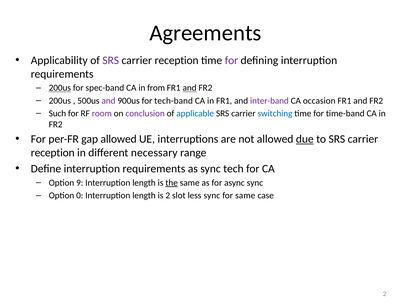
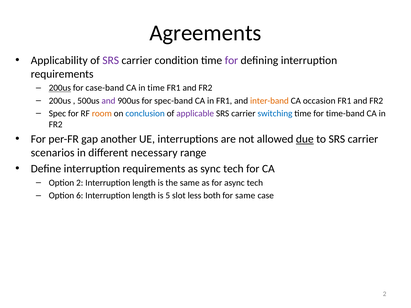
reception: reception -> condition (177, 60)
spec-band: spec-band -> case-band (105, 88)
in from: from -> time (156, 88)
and underline: present -> none (190, 88)
tech-band: tech-band -> spec-band (174, 101)
inter-band colour: purple -> orange (269, 101)
Such: Such -> Spec (57, 114)
room colour: purple -> orange (102, 114)
conclusion colour: purple -> blue (145, 114)
applicable colour: blue -> purple (195, 114)
gap allowed: allowed -> another (119, 139)
reception: reception -> scenarios (53, 153)
Option 9: 9 -> 2 (80, 183)
the underline: present -> none (172, 183)
async sync: sync -> tech (255, 183)
0: 0 -> 6 (80, 196)
is 2: 2 -> 5 (168, 196)
less sync: sync -> both (212, 196)
